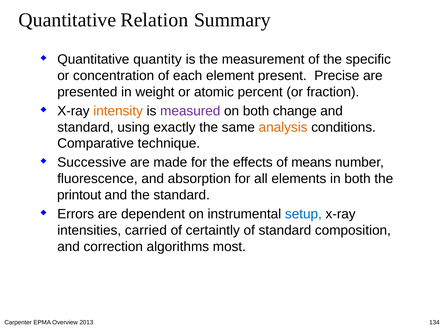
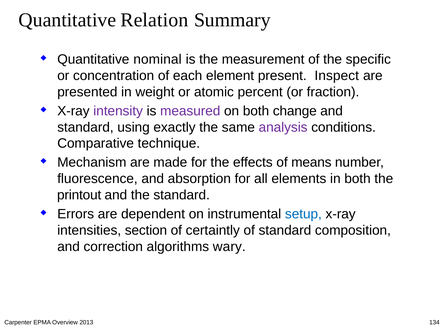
quantity: quantity -> nominal (157, 59)
Precise: Precise -> Inspect (337, 76)
intensity colour: orange -> purple (118, 111)
analysis colour: orange -> purple (283, 127)
Successive: Successive -> Mechanism (92, 162)
carried: carried -> section (146, 230)
most: most -> wary (229, 247)
